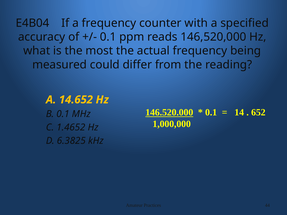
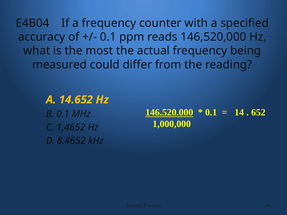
6.3825: 6.3825 -> 8.4652 (71, 141)
